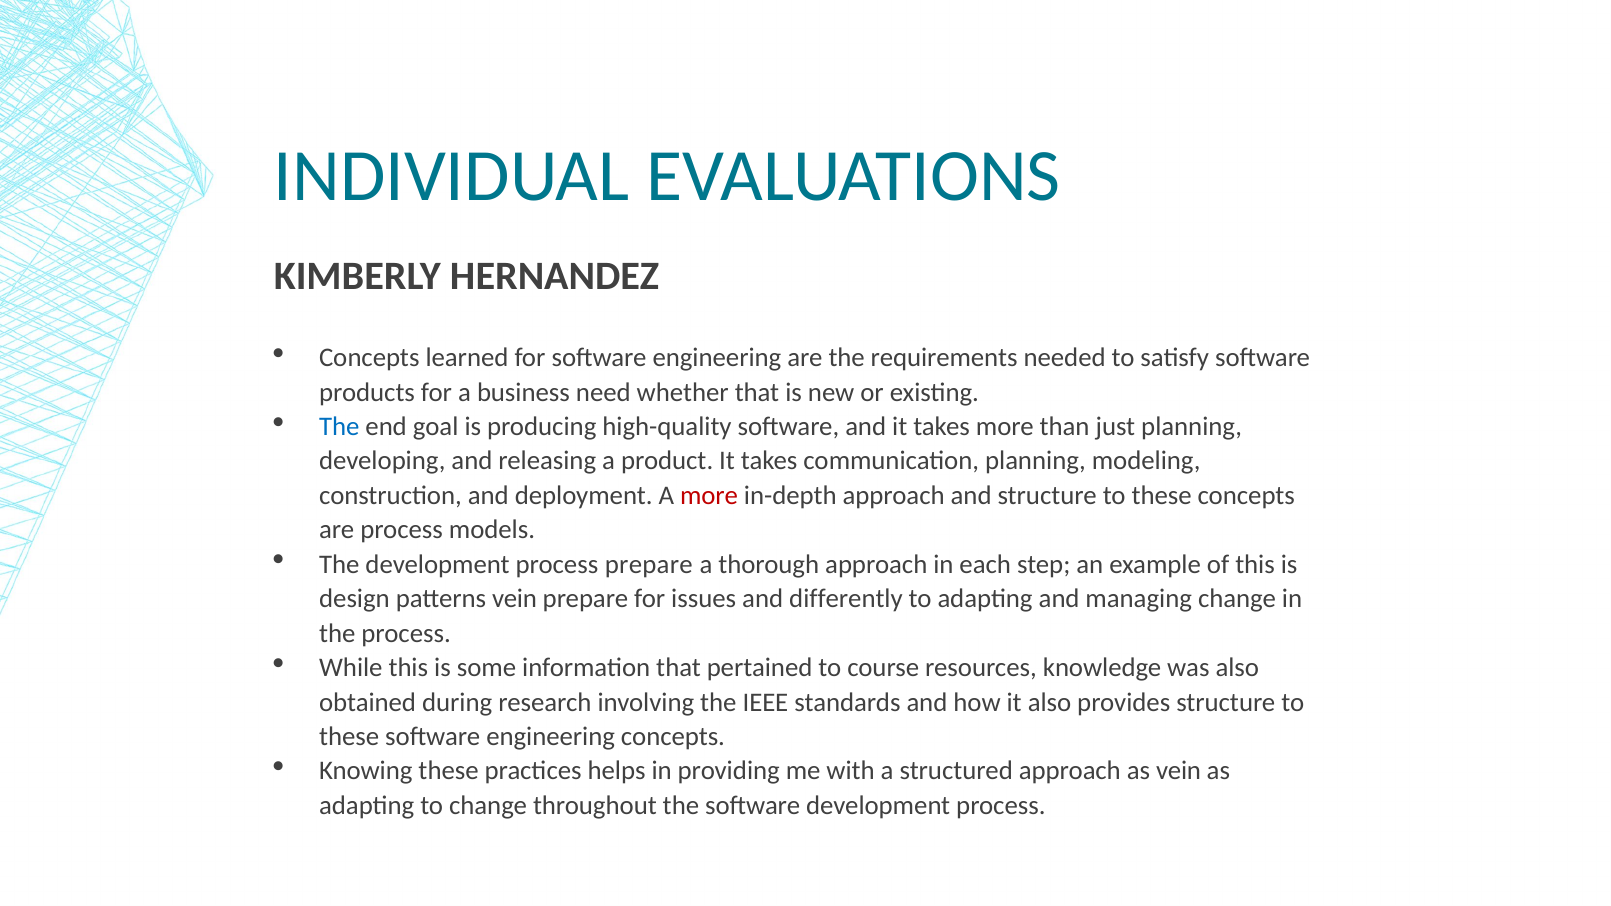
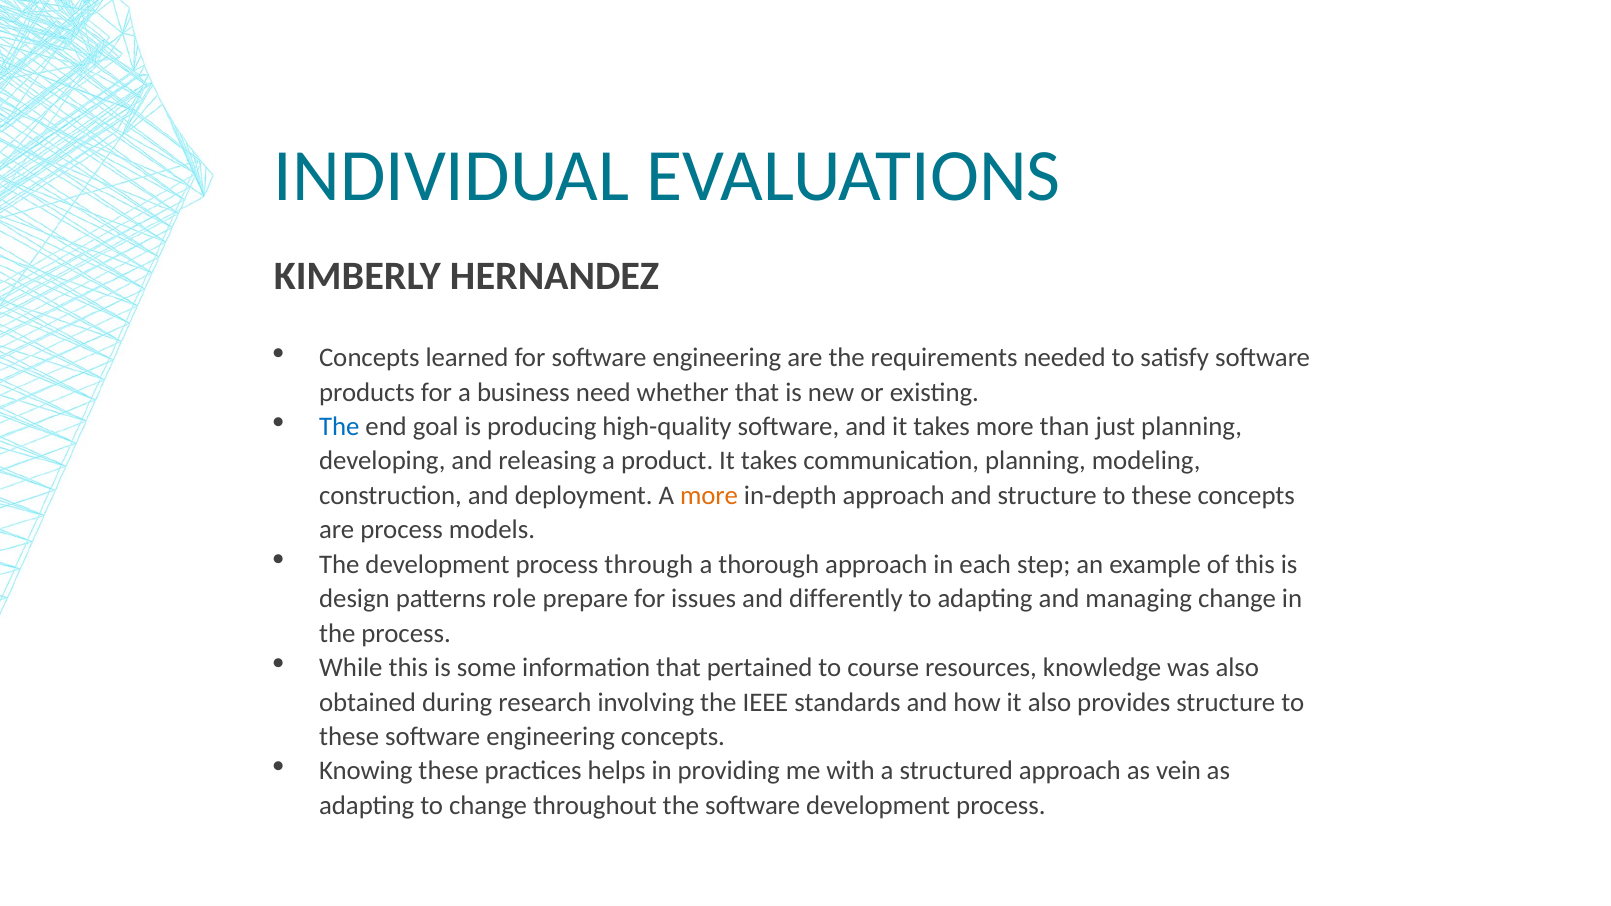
more colour: red -> orange (709, 496)
process prepare: prepare -> through (649, 565)
patterns vein: vein -> role (514, 599)
